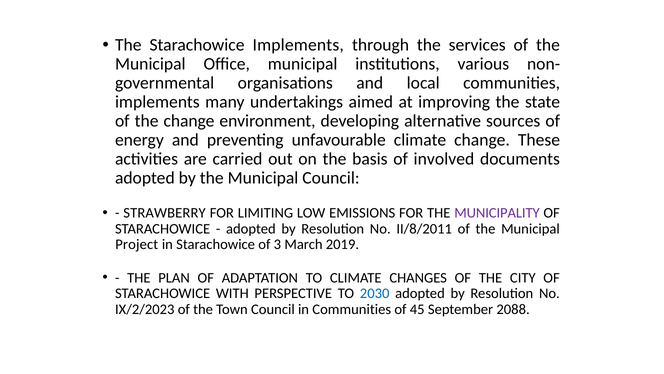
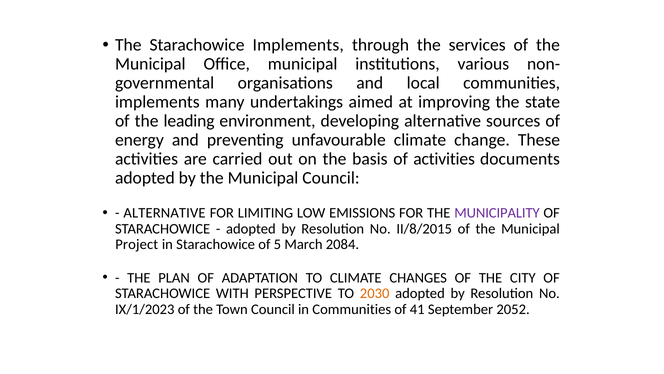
the change: change -> leading (189, 121)
of involved: involved -> activities (444, 159)
STRAWBERRY: STRAWBERRY -> ALTERNATIVE (165, 213)
II/8/2011: II/8/2011 -> II/8/2015 (424, 228)
3: 3 -> 5 (277, 244)
2019: 2019 -> 2084 (342, 244)
2030 colour: blue -> orange (375, 293)
IX/2/2023: IX/2/2023 -> IX/1/2023 (145, 309)
45: 45 -> 41 (417, 309)
2088: 2088 -> 2052 (513, 309)
